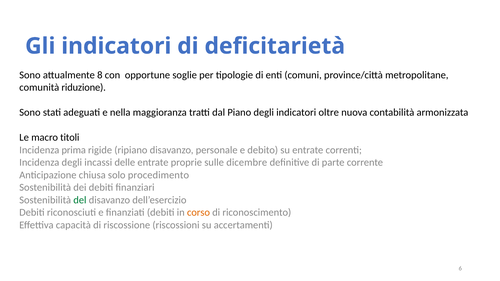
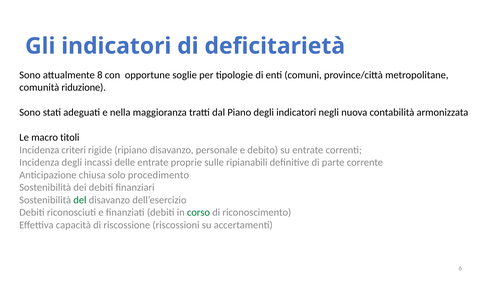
oltre: oltre -> negli (329, 113)
prima: prima -> criteri (74, 150)
dicembre: dicembre -> ripianabili (247, 163)
corso colour: orange -> green (198, 213)
